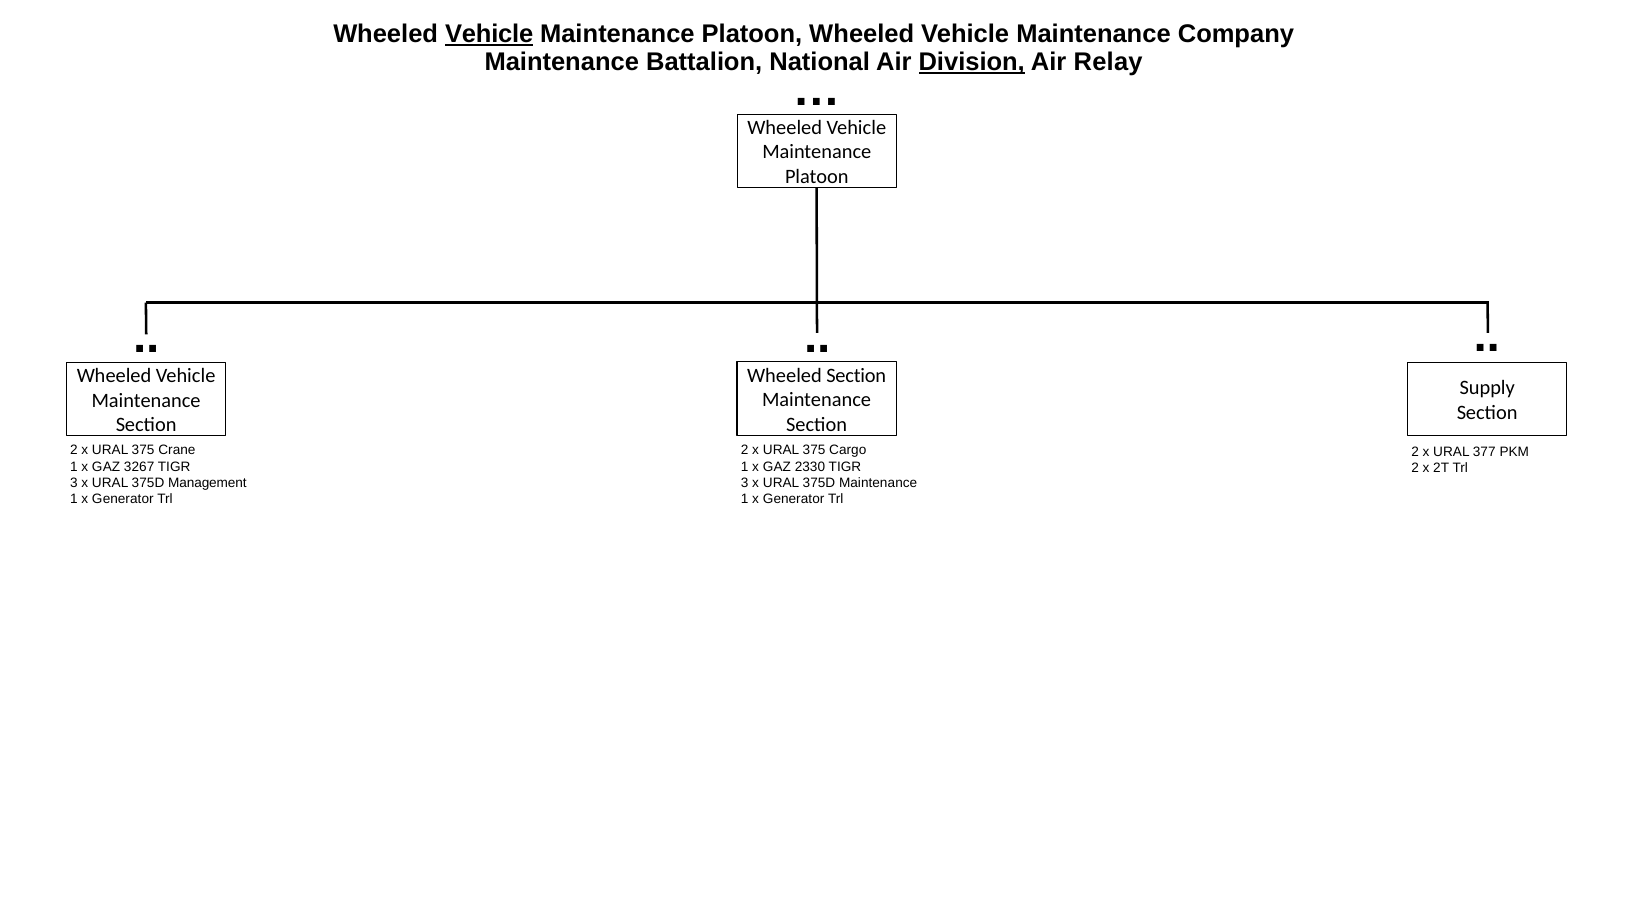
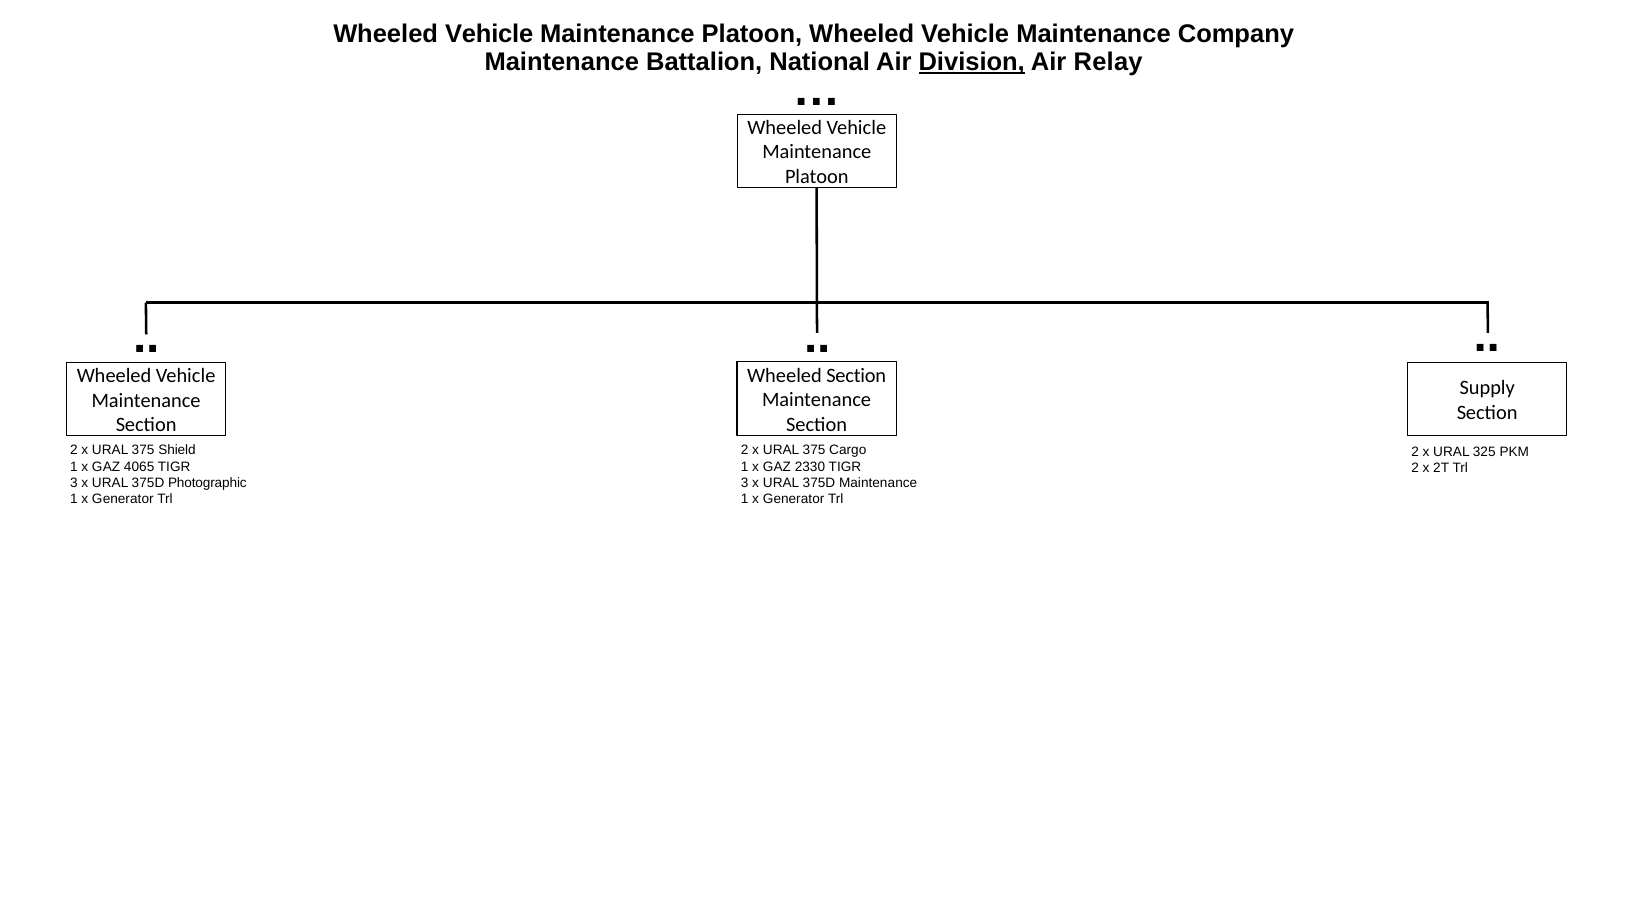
Vehicle underline: present -> none (489, 34)
Crane: Crane -> Shield (177, 450)
377: 377 -> 325 (1484, 452)
3267: 3267 -> 4065 (139, 467)
Management: Management -> Photographic (207, 483)
